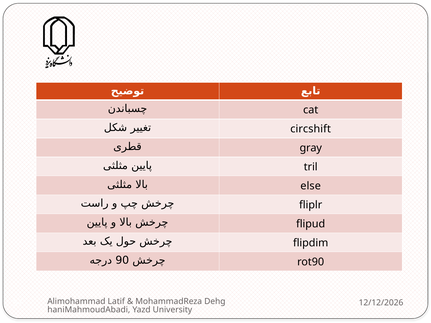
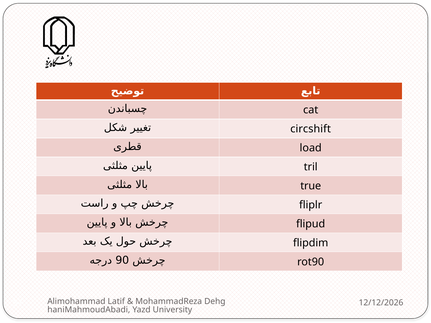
gray: gray -> load (311, 148)
else: else -> true (311, 186)
